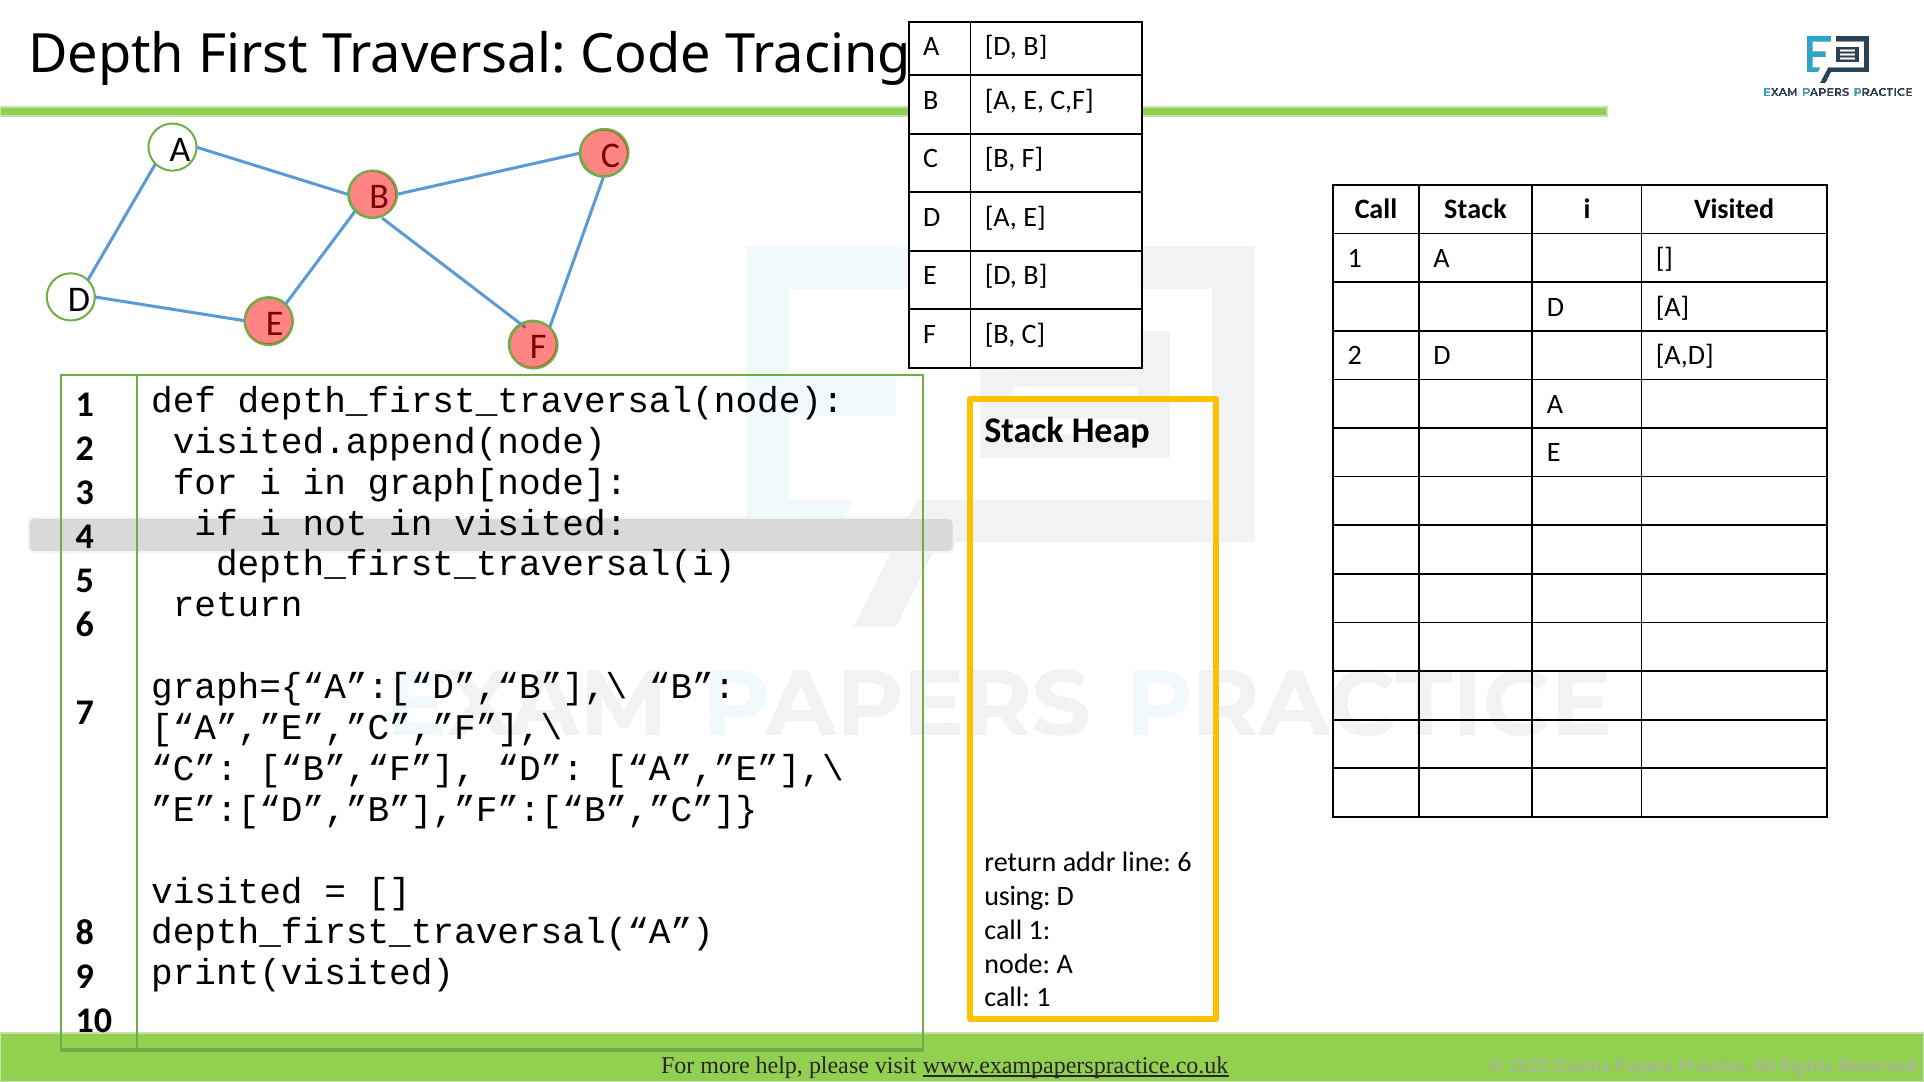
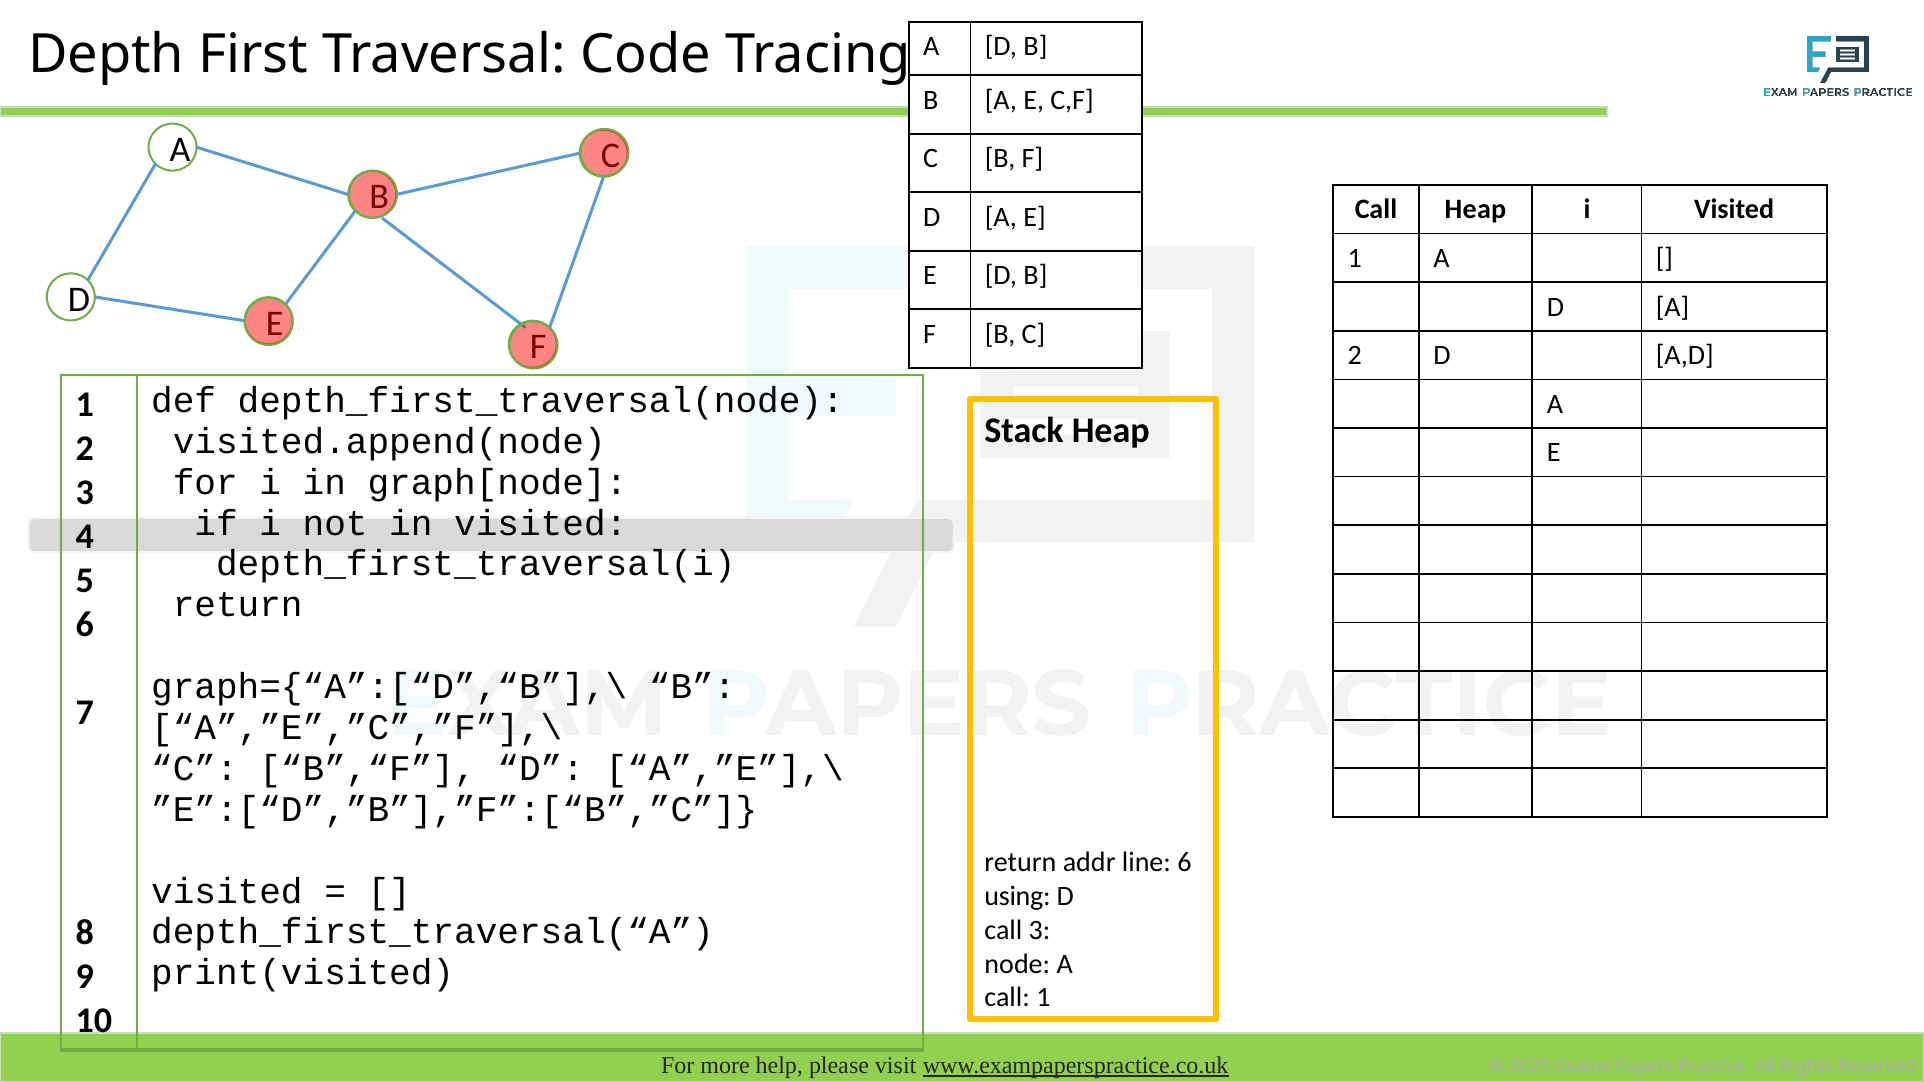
Call Stack: Stack -> Heap (1475, 210)
1: 1 -> 3 (1040, 930)
